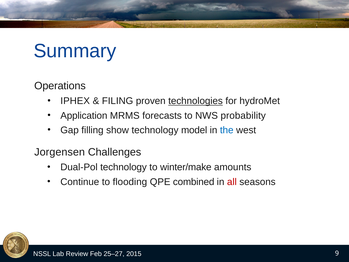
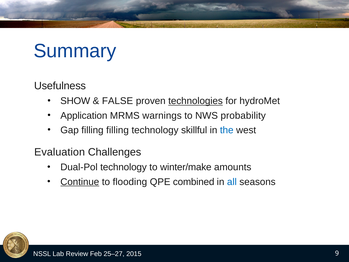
Operations: Operations -> Usefulness (60, 86)
IPHEX: IPHEX -> SHOW (75, 101)
FILING: FILING -> FALSE (118, 101)
forecasts: forecasts -> warnings (162, 115)
filling show: show -> filling (118, 130)
model: model -> skillful (194, 130)
Jorgensen: Jorgensen -> Evaluation (60, 152)
Continue underline: none -> present (80, 182)
all colour: red -> blue (232, 182)
